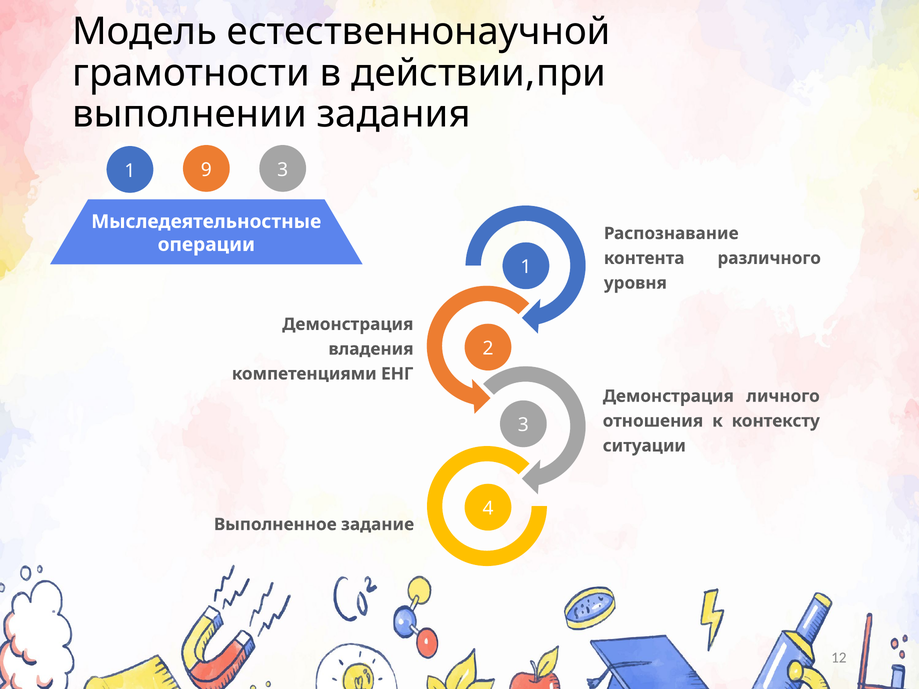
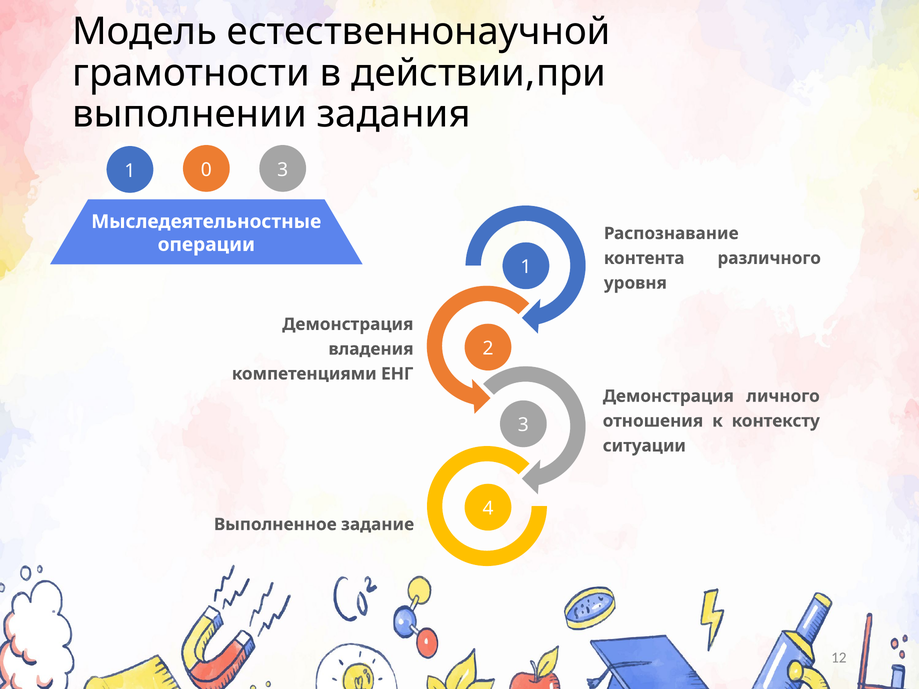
9: 9 -> 0 (206, 170)
